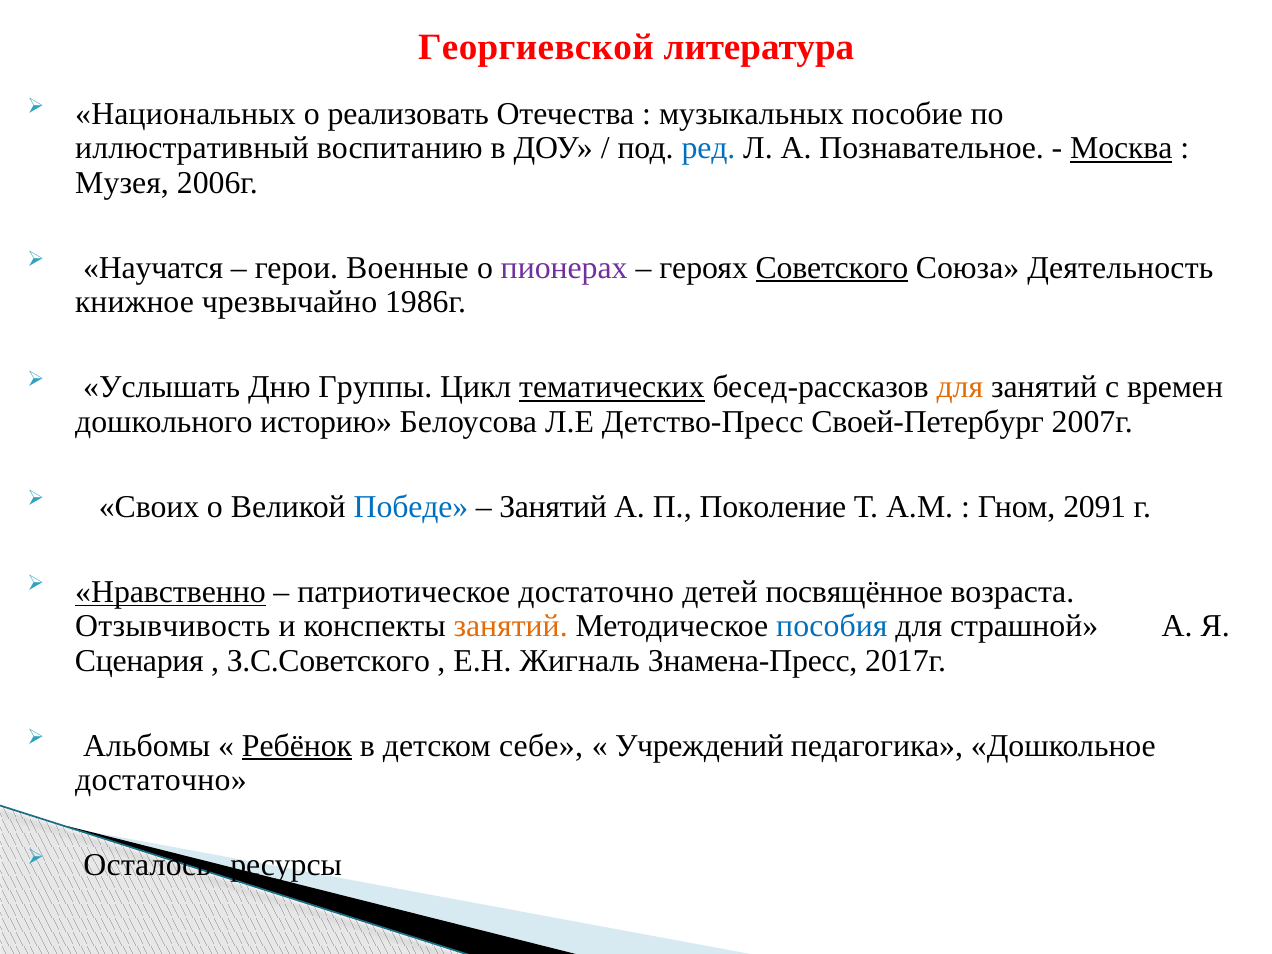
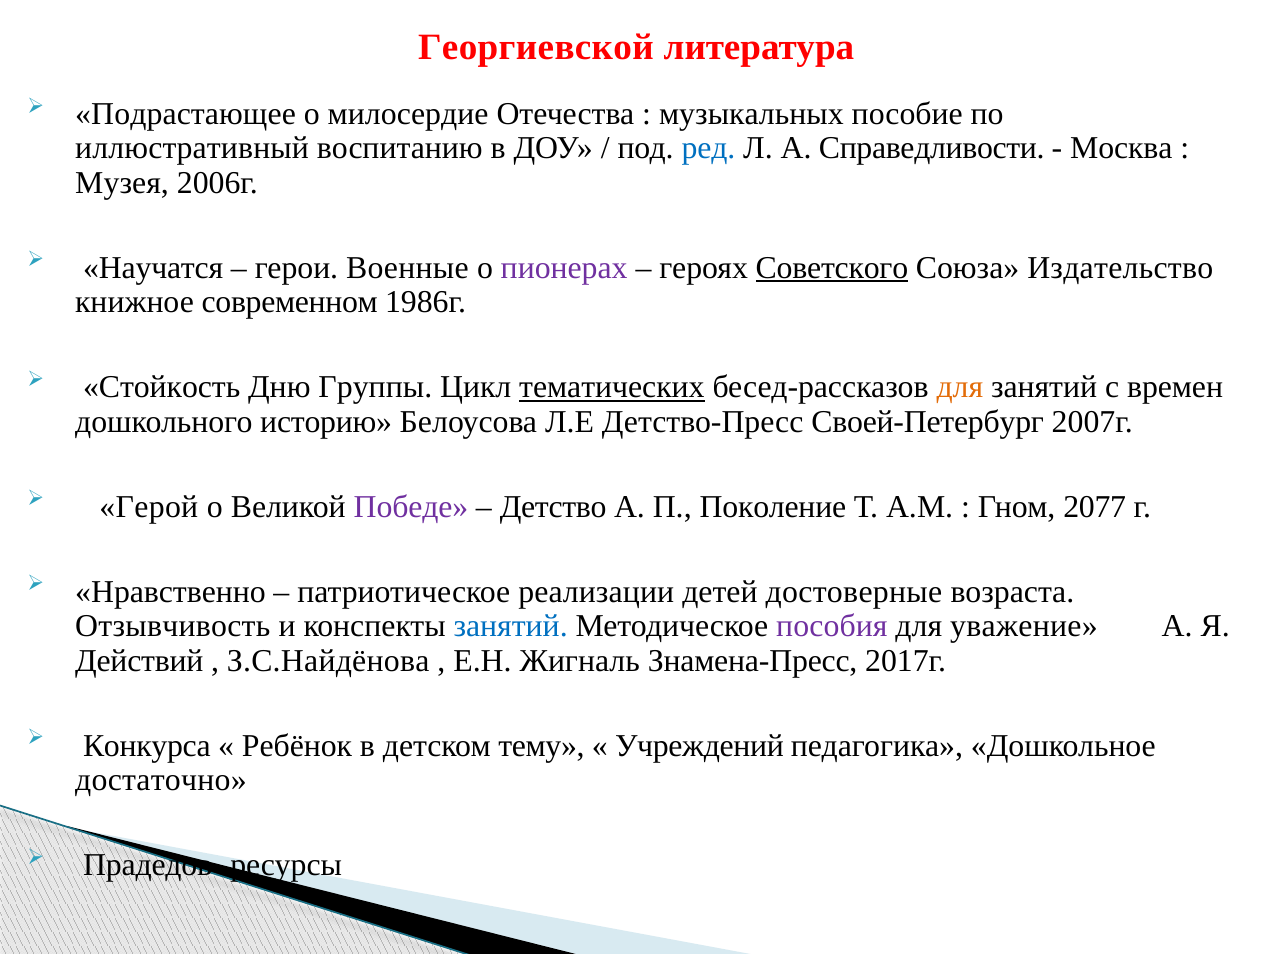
Национальных: Национальных -> Подрастающее (186, 114)
реализовать: реализовать -> милосердие (408, 114)
Познавательное: Познавательное -> Справедливости (932, 148)
Москва underline: present -> none (1121, 148)
Деятельность: Деятельность -> Издательство (1120, 268)
чрезвычайно: чрезвычайно -> современном (290, 302)
Услышать: Услышать -> Стойкость (162, 387)
Своих: Своих -> Герой (149, 507)
Победе colour: blue -> purple (411, 507)
Занятий: Занятий -> Детство (553, 507)
2091: 2091 -> 2077 (1095, 507)
Нравственно underline: present -> none (170, 592)
патриотическое достаточно: достаточно -> реализации (596, 592)
посвящённое: посвящённое -> достоверные (854, 592)
занятий colour: orange -> blue (511, 626)
пособия colour: blue -> purple (832, 626)
страшной: страшной -> уважение (1024, 626)
Сценария: Сценария -> Действий (139, 661)
З.С.Советского: З.С.Советского -> З.С.Найдёнова (328, 661)
Альбомы: Альбомы -> Конкурса (147, 746)
Ребёнок underline: present -> none (297, 746)
себе: себе -> тему (541, 746)
Осталось-: Осталось- -> Прадедов- (153, 865)
